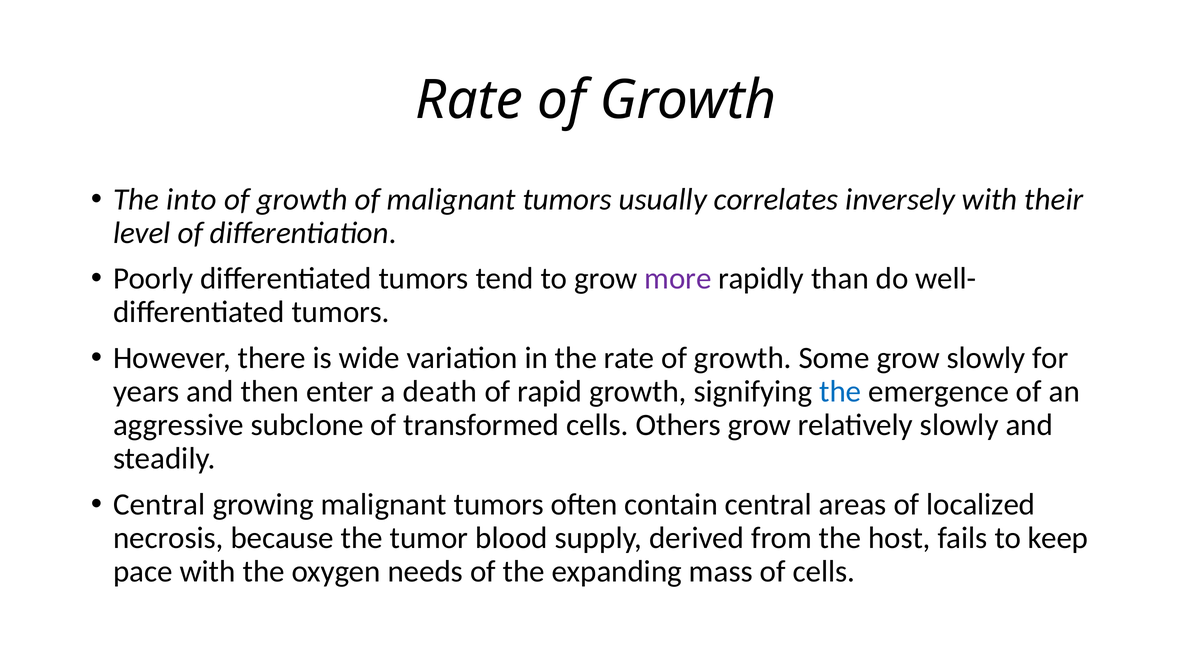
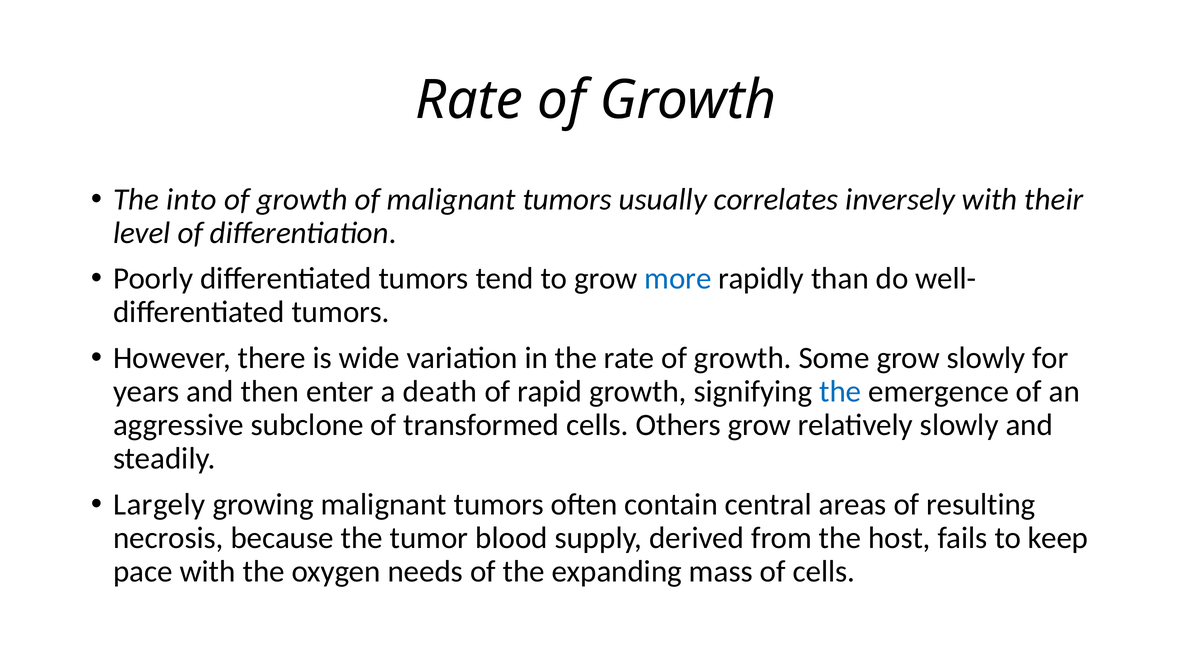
more colour: purple -> blue (678, 279)
Central: Central -> Largely (159, 505)
localized: localized -> resulting (981, 505)
